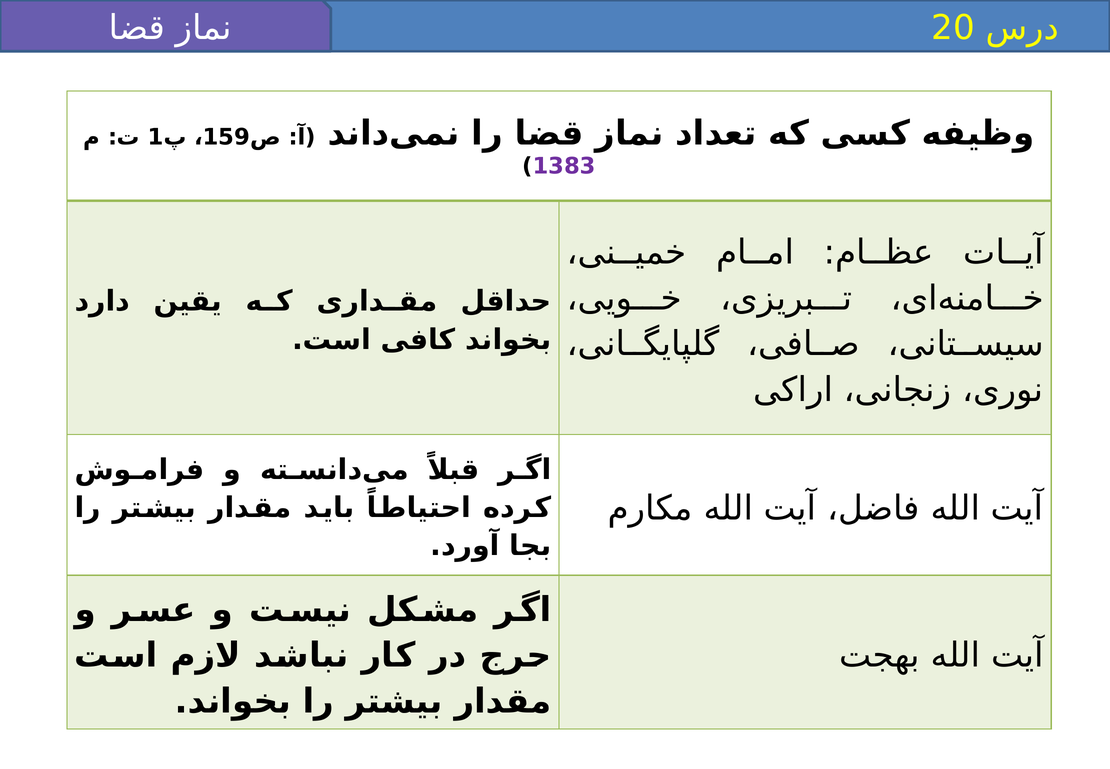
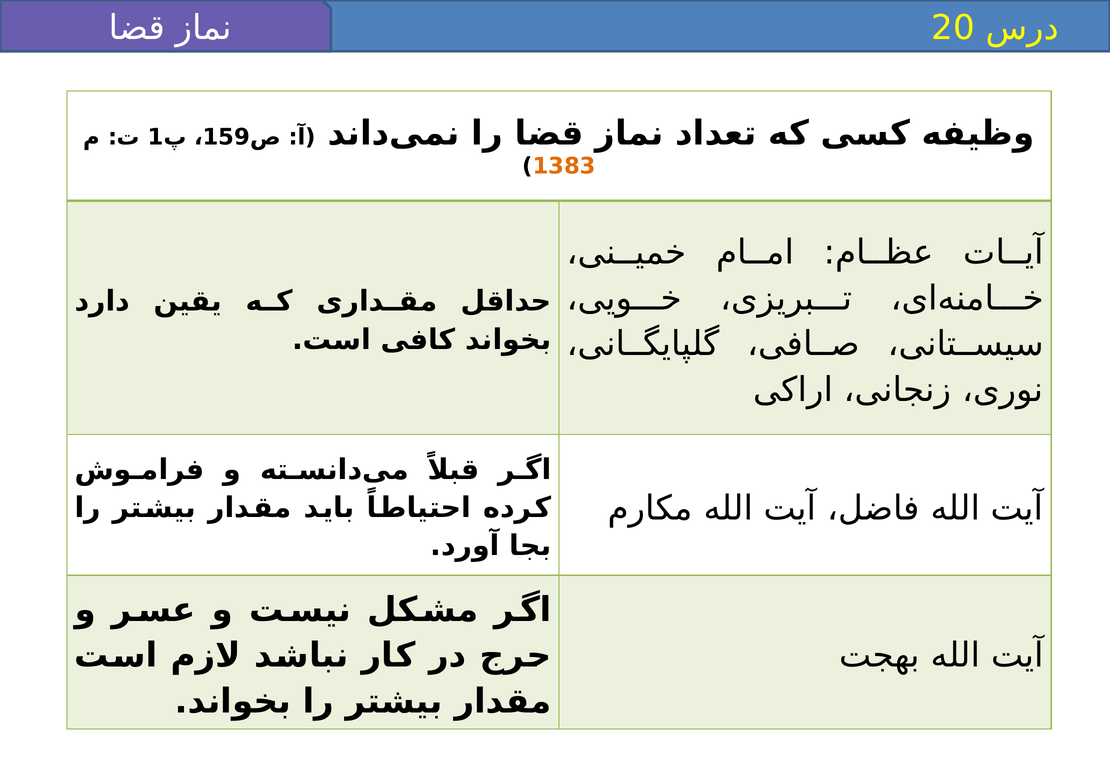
1383 colour: purple -> orange (564, 166)
